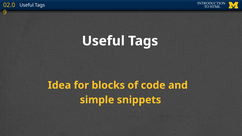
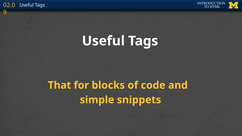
Idea: Idea -> That (59, 85)
